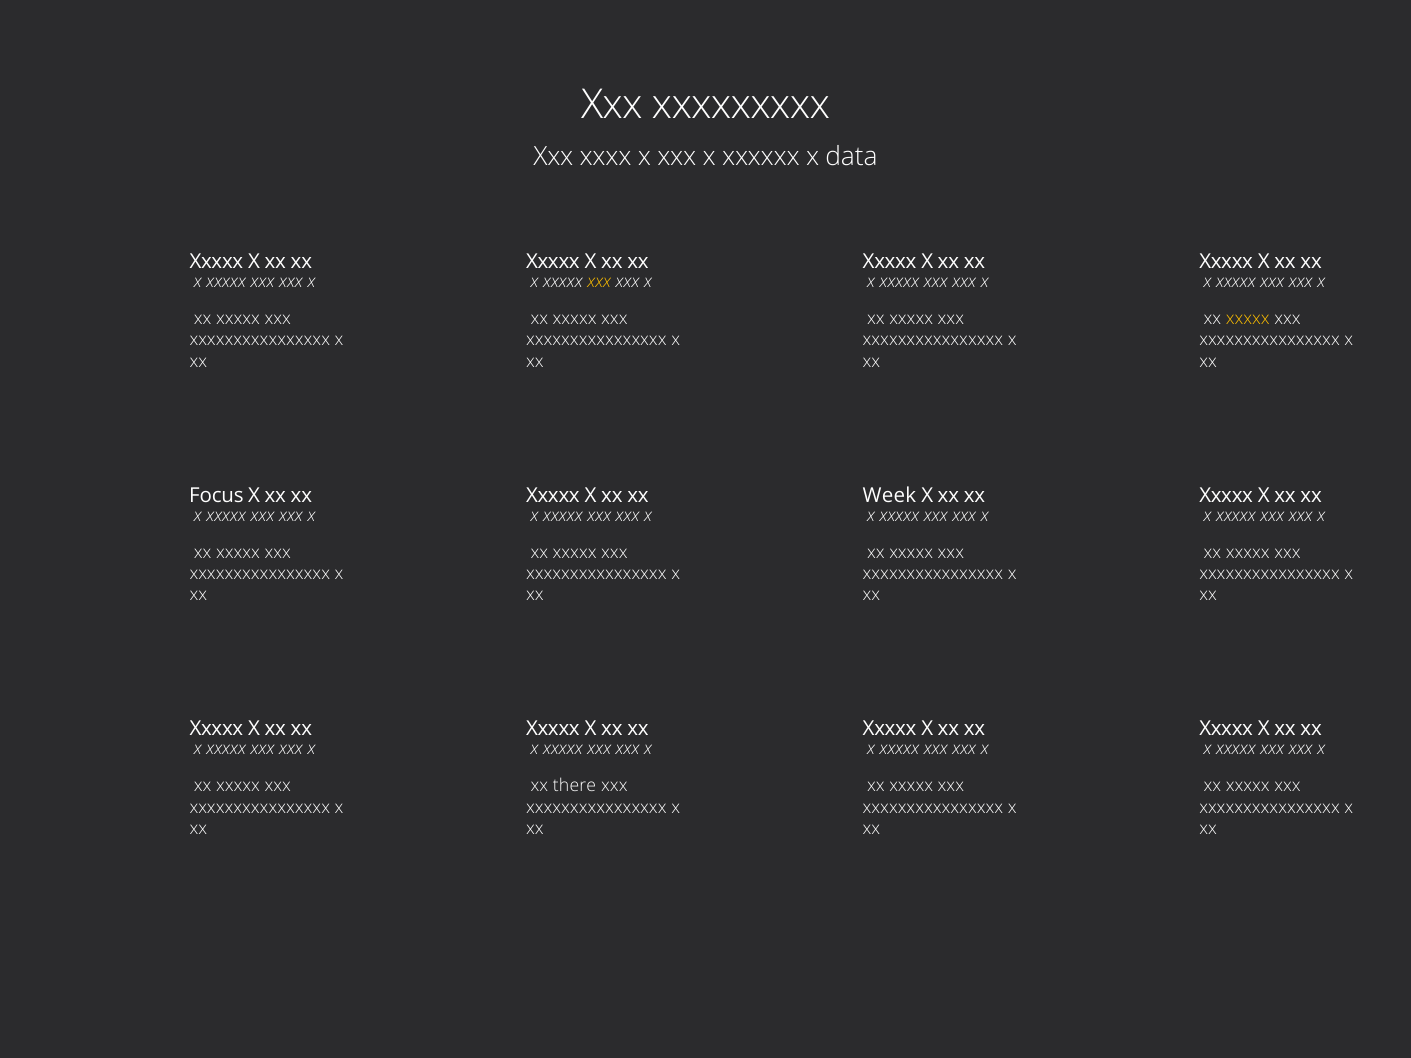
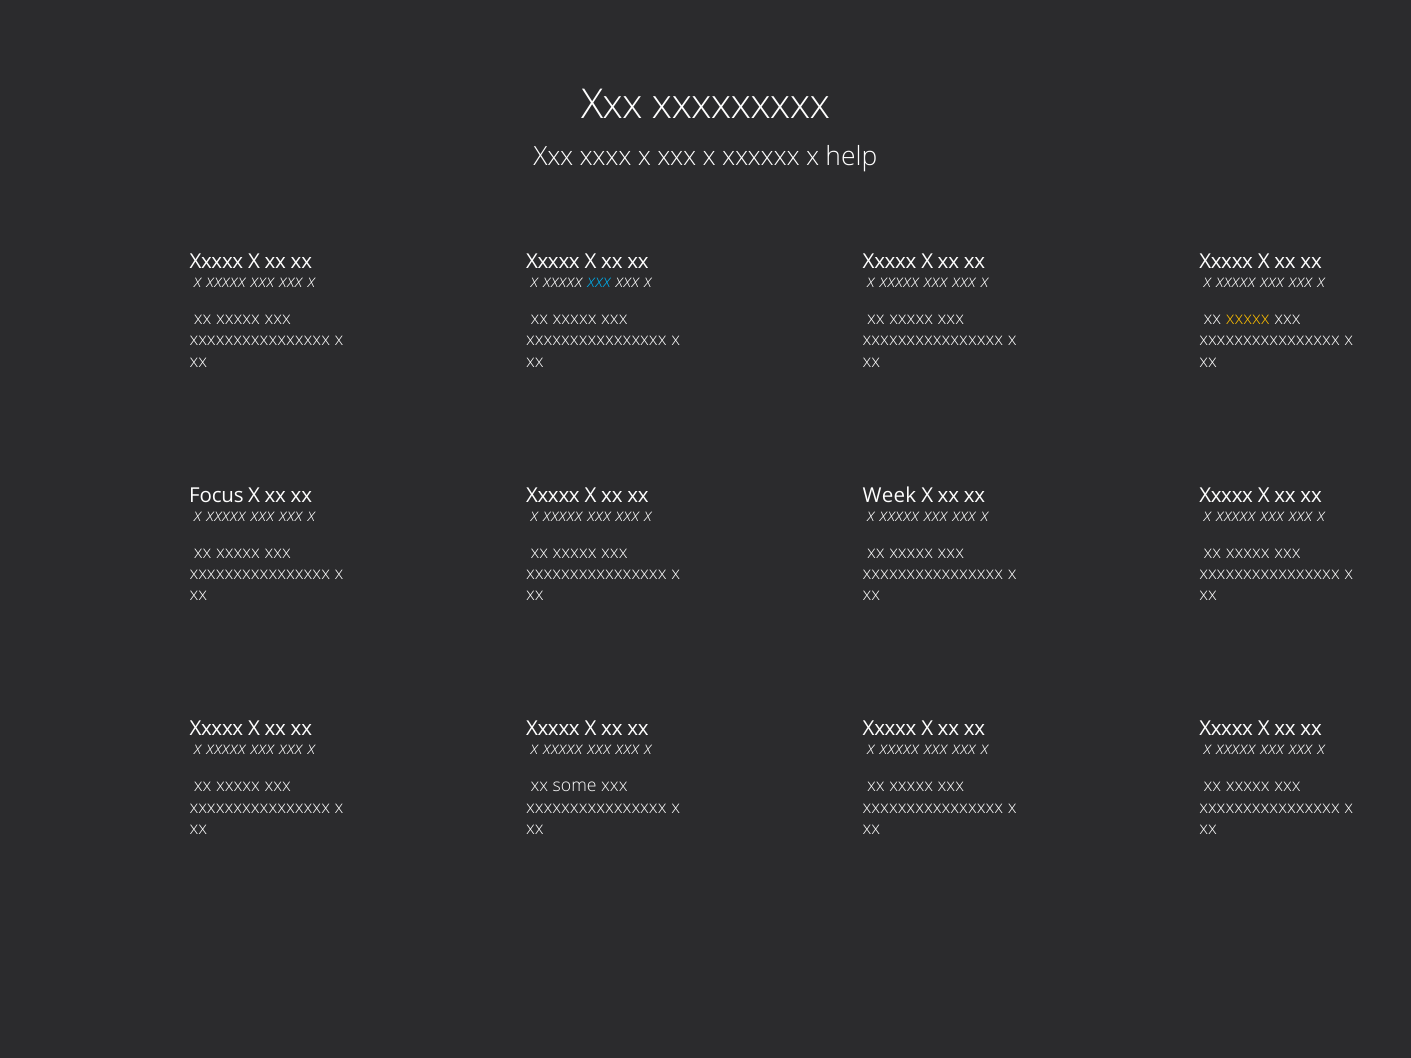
data: data -> help (851, 157)
xxx colour: yellow -> light blue (599, 282)
there: there -> some (575, 786)
